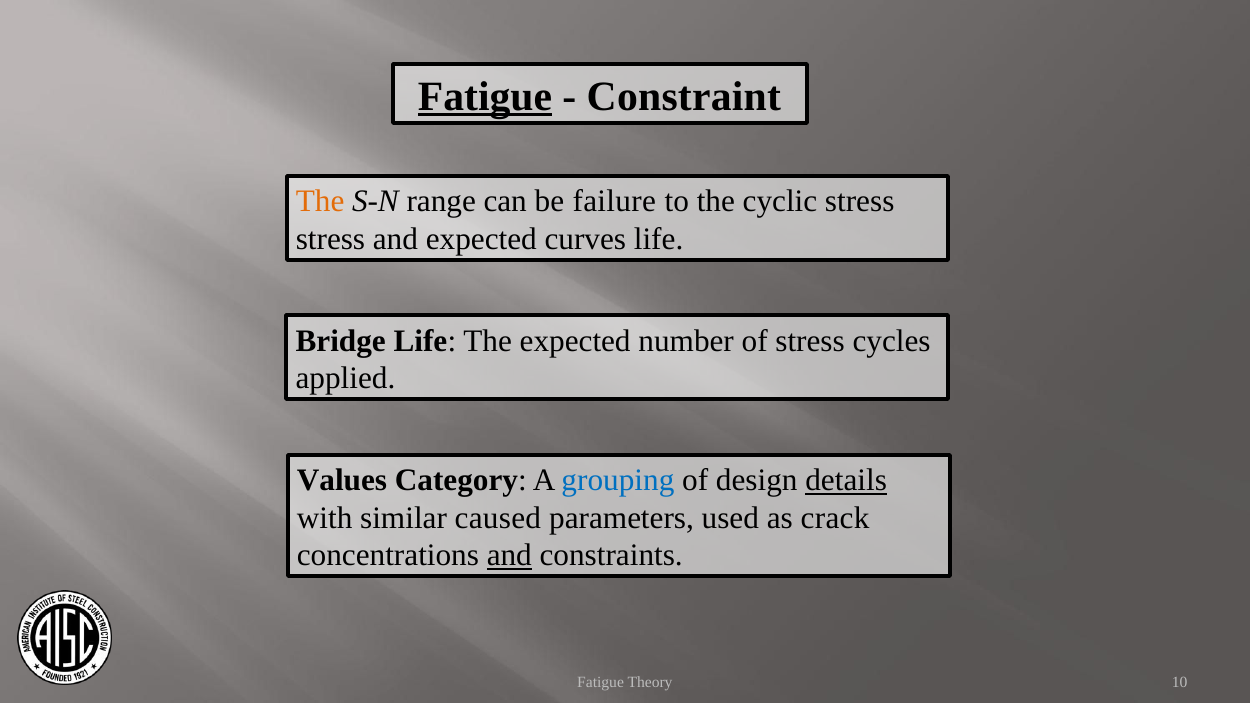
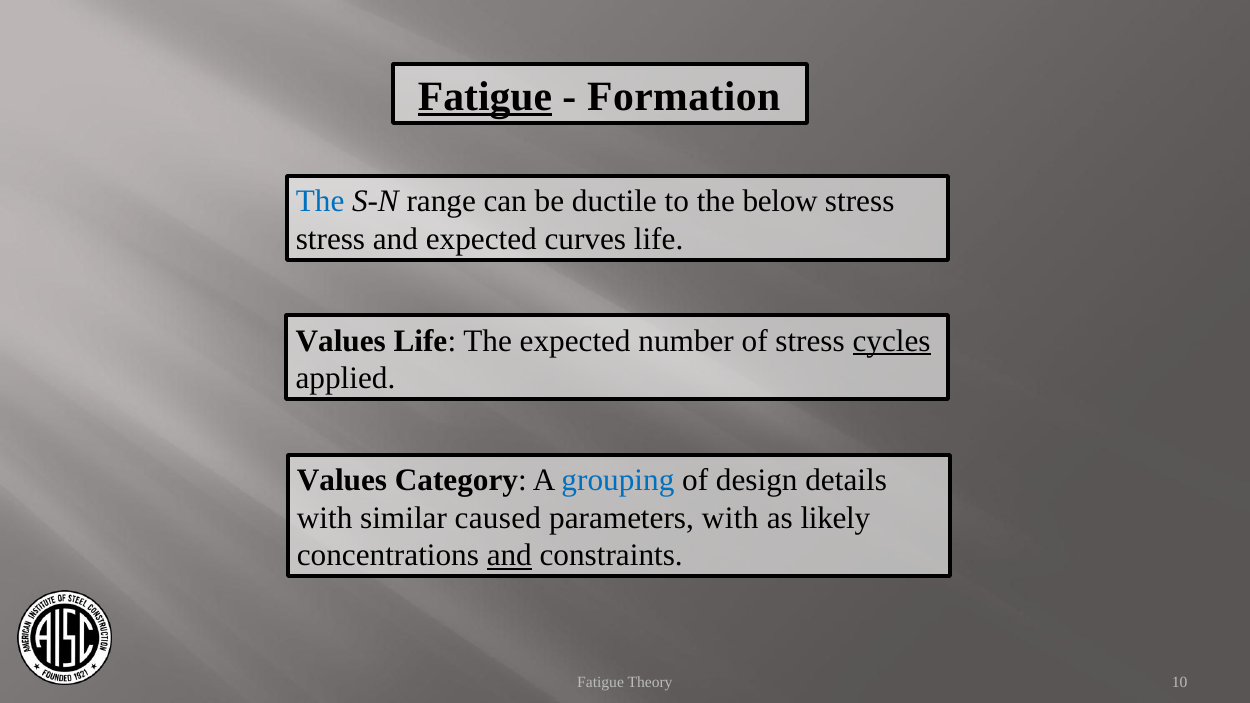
Constraint: Constraint -> Formation (684, 97)
The colour: orange -> blue (320, 202)
failure: failure -> ductile (614, 202)
cyclic: cyclic -> below (780, 202)
Bridge: Bridge -> Values (341, 341)
cycles underline: none -> present (892, 341)
details underline: present -> none (846, 480)
parameters used: used -> with (730, 518)
crack: crack -> likely (835, 518)
